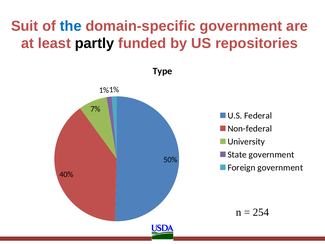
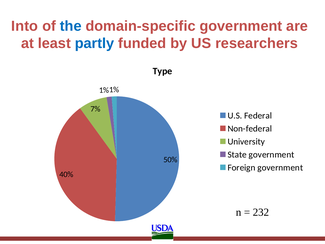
Suit: Suit -> Into (25, 26)
partly colour: black -> blue (95, 43)
repositories: repositories -> researchers (257, 43)
254: 254 -> 232 (261, 212)
